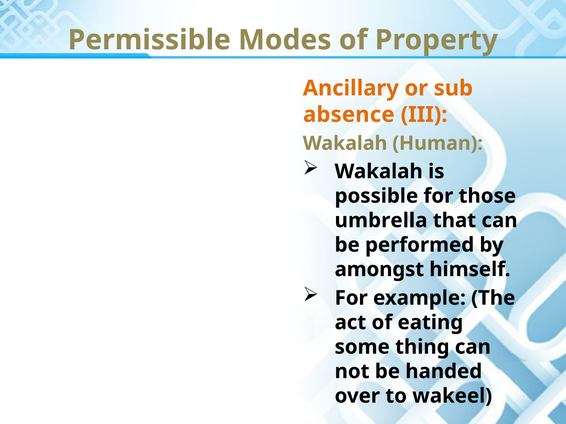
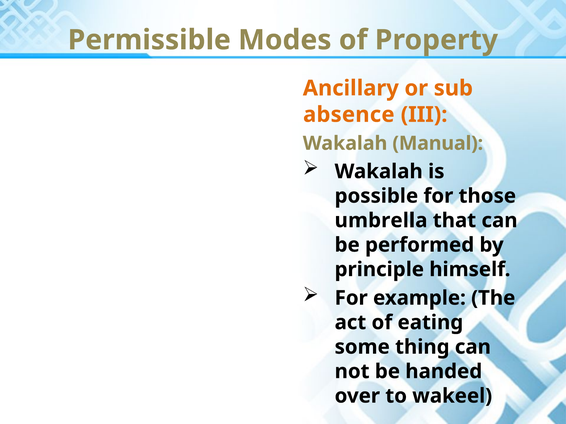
Human: Human -> Manual (438, 144)
amongst: amongst -> principle (379, 270)
